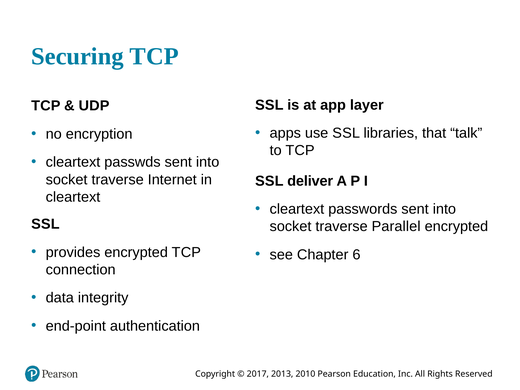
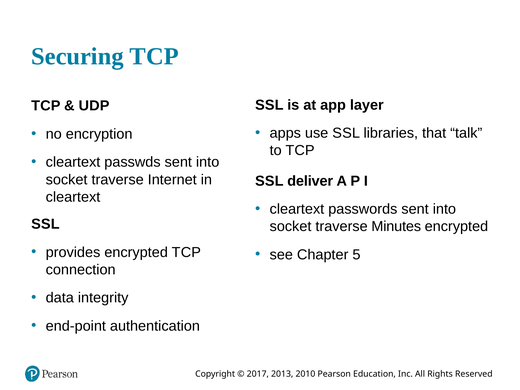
Parallel: Parallel -> Minutes (396, 226)
6: 6 -> 5 (356, 255)
